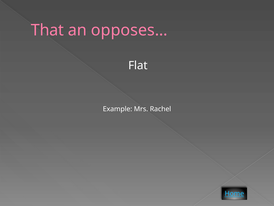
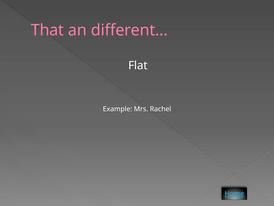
opposes…: opposes… -> different… (129, 30)
